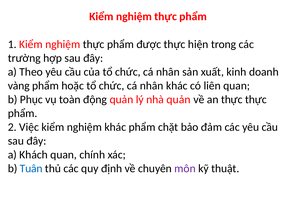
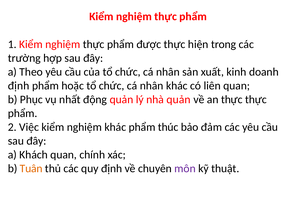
vàng: vàng -> định (19, 86)
toàn: toàn -> nhất (70, 99)
chặt: chặt -> thúc (168, 127)
Tuân colour: blue -> orange (31, 169)
